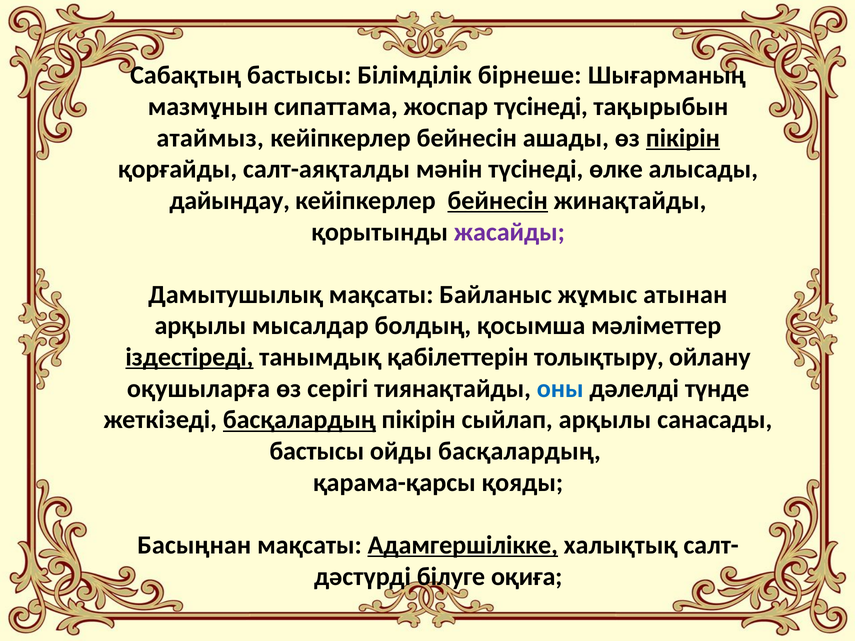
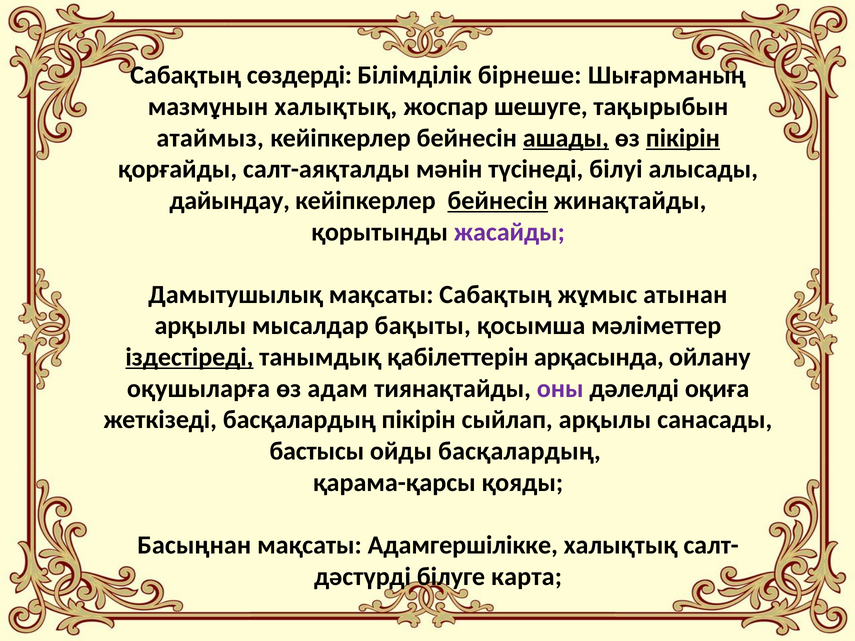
Сабақтың бастысы: бастысы -> сөздерді (299, 75)
мазмұнын сипаттама: сипаттама -> халықтық (336, 107)
жоспар түсінеді: түсінеді -> шешуге (541, 107)
ашады underline: none -> present (566, 138)
өлке: өлке -> білуі (616, 169)
мақсаты Байланыс: Байланыс -> Сабақтың (496, 295)
болдың: болдың -> бақыты (423, 326)
толықтыру: толықтыру -> арқасында (599, 357)
серігі: серігі -> адам (338, 389)
оны colour: blue -> purple (560, 389)
түнде: түнде -> оқиға (717, 389)
басқалардың underline: present -> none (299, 420)
Адамгершілікке underline: present -> none (463, 545)
оқиға: оқиға -> карта (527, 577)
